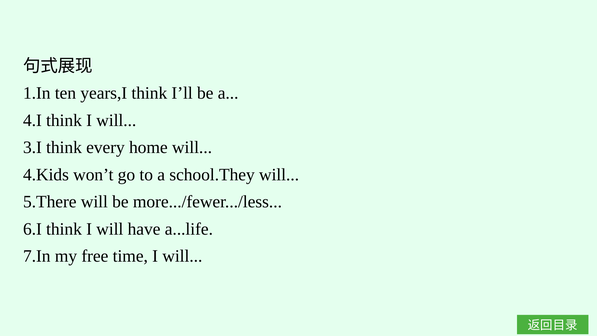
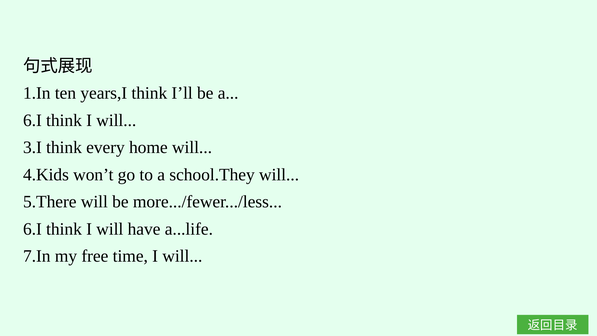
4.I: 4.I -> 6.I (32, 120)
